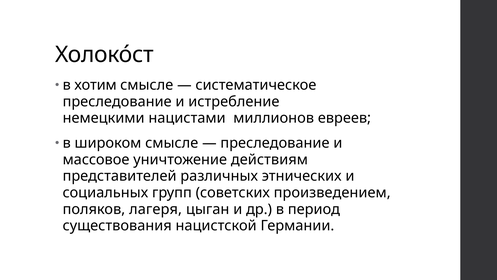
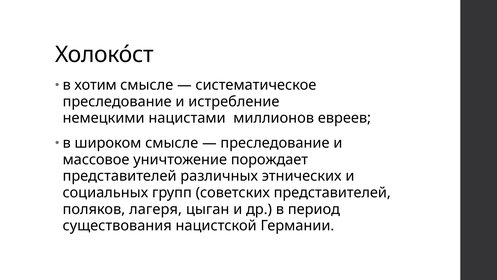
действиям: действиям -> порождает (269, 159)
советских произведением: произведением -> представителей (332, 192)
